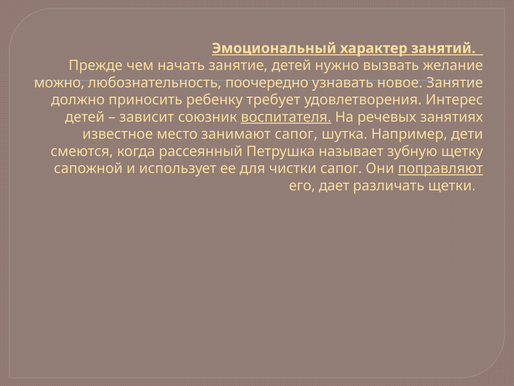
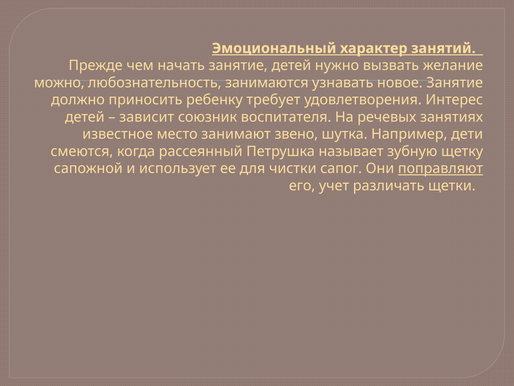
поочередно: поочередно -> занимаются (267, 83)
воспитателя underline: present -> none (286, 117)
занимают сапог: сапог -> звено (296, 134)
дает: дает -> учет (334, 186)
